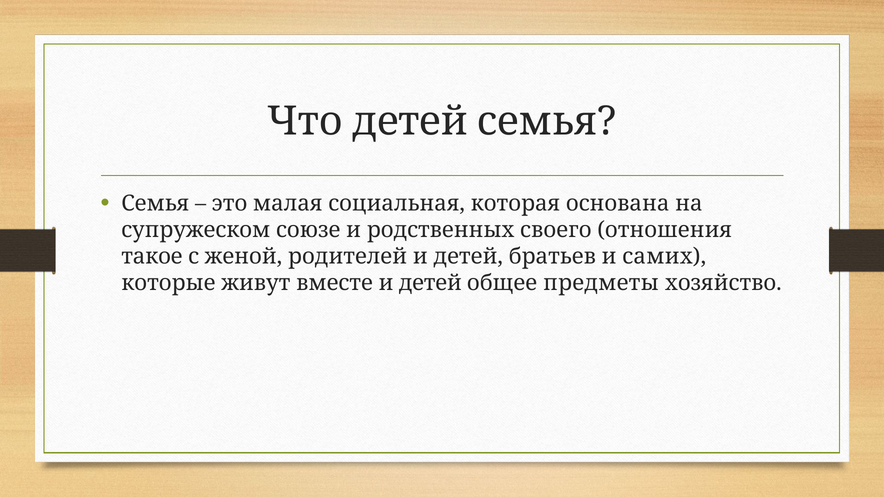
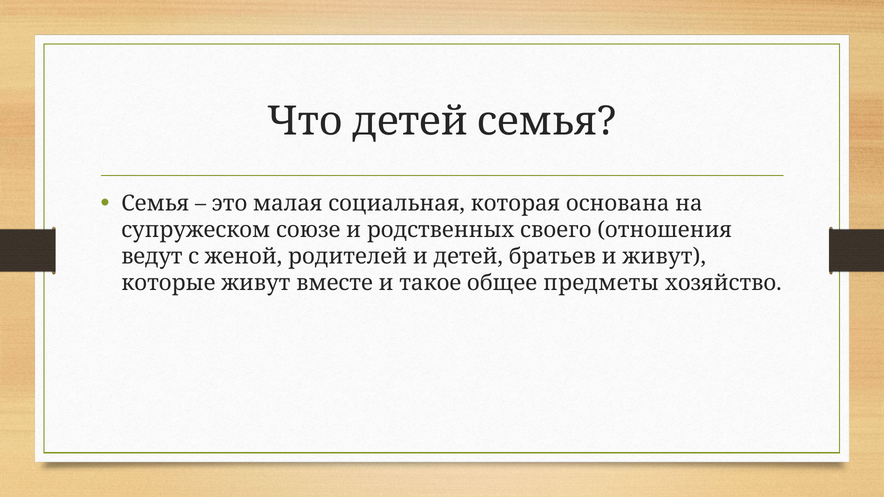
такое: такое -> ведут (152, 257)
и самих: самих -> живут (664, 257)
вместе и детей: детей -> такое (430, 283)
